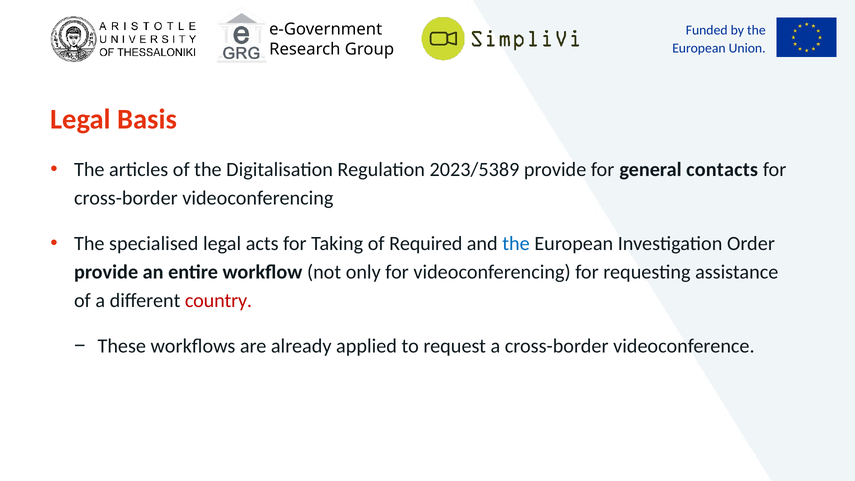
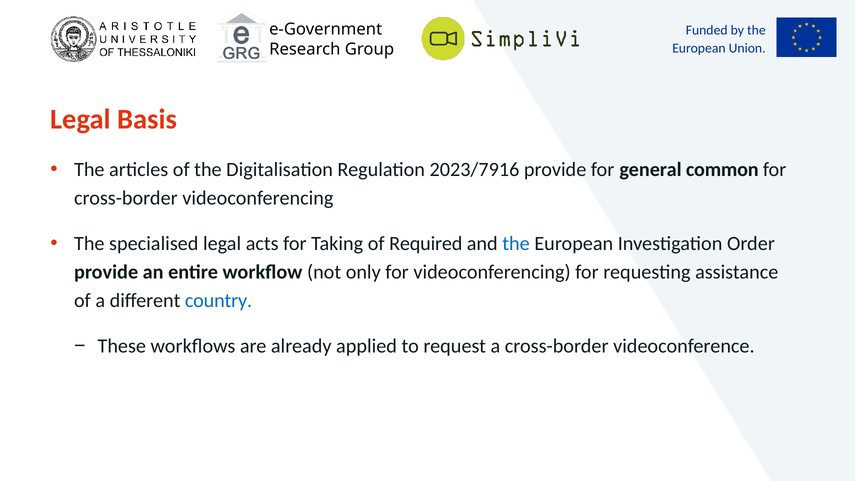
2023/5389: 2023/5389 -> 2023/7916 (474, 170)
contacts: contacts -> common (722, 170)
country colour: red -> blue (218, 301)
